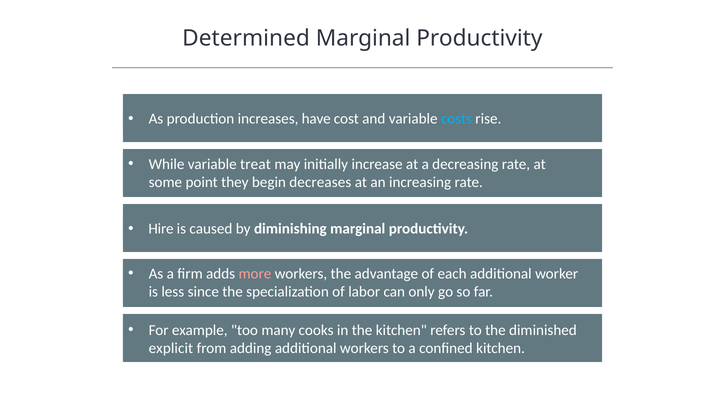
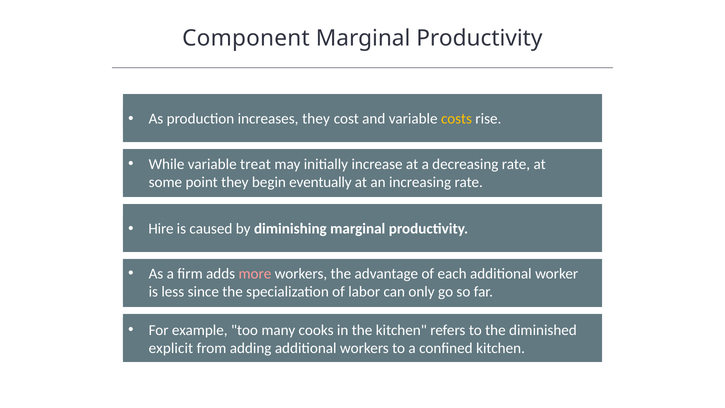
Determined: Determined -> Component (246, 38)
increases have: have -> they (316, 119)
costs colour: light blue -> yellow (456, 119)
decreases: decreases -> eventually (320, 182)
